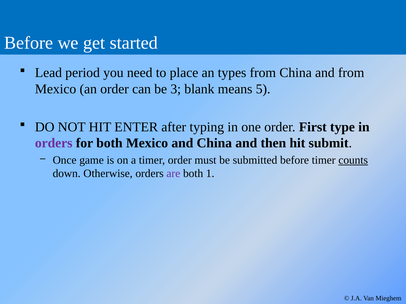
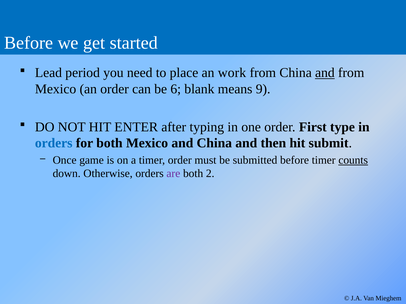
types: types -> work (232, 73)
and underline: none -> present (325, 73)
3: 3 -> 6 (176, 89)
5: 5 -> 9 (263, 89)
orders colour: purple -> blue (54, 143)
1: 1 -> 2 (210, 174)
